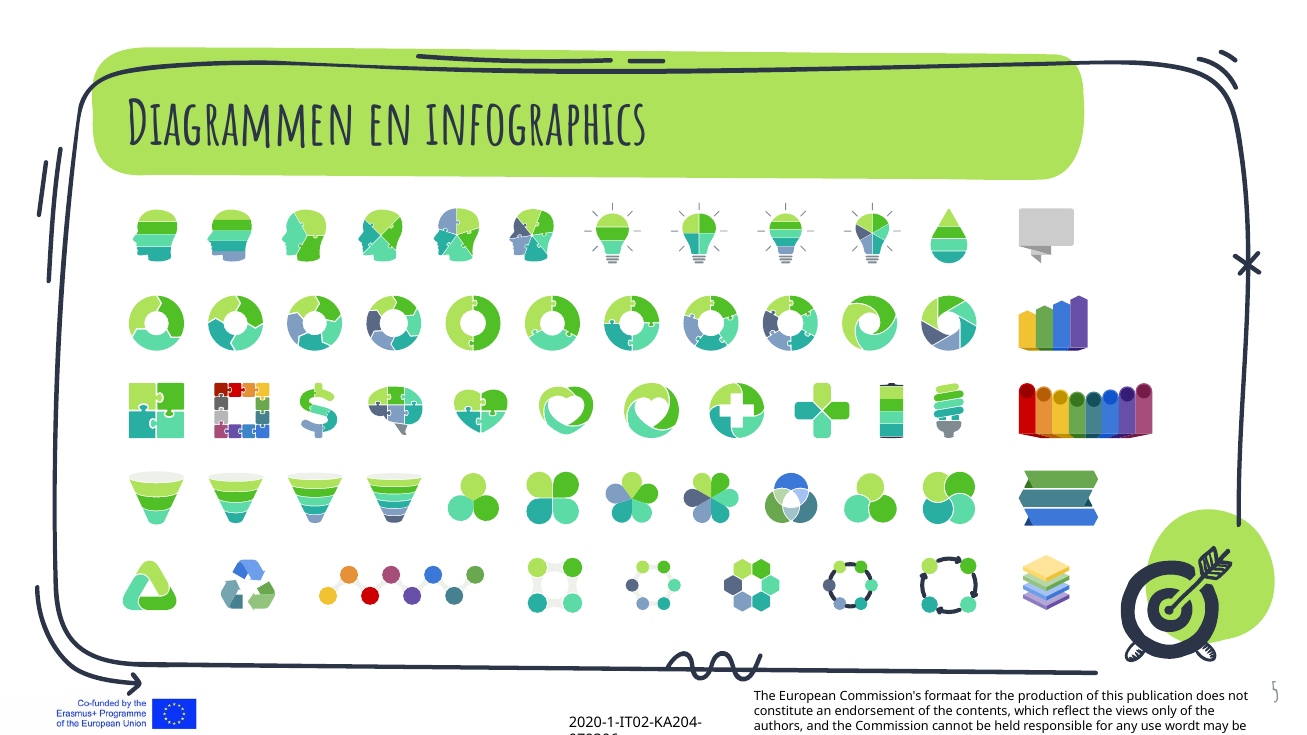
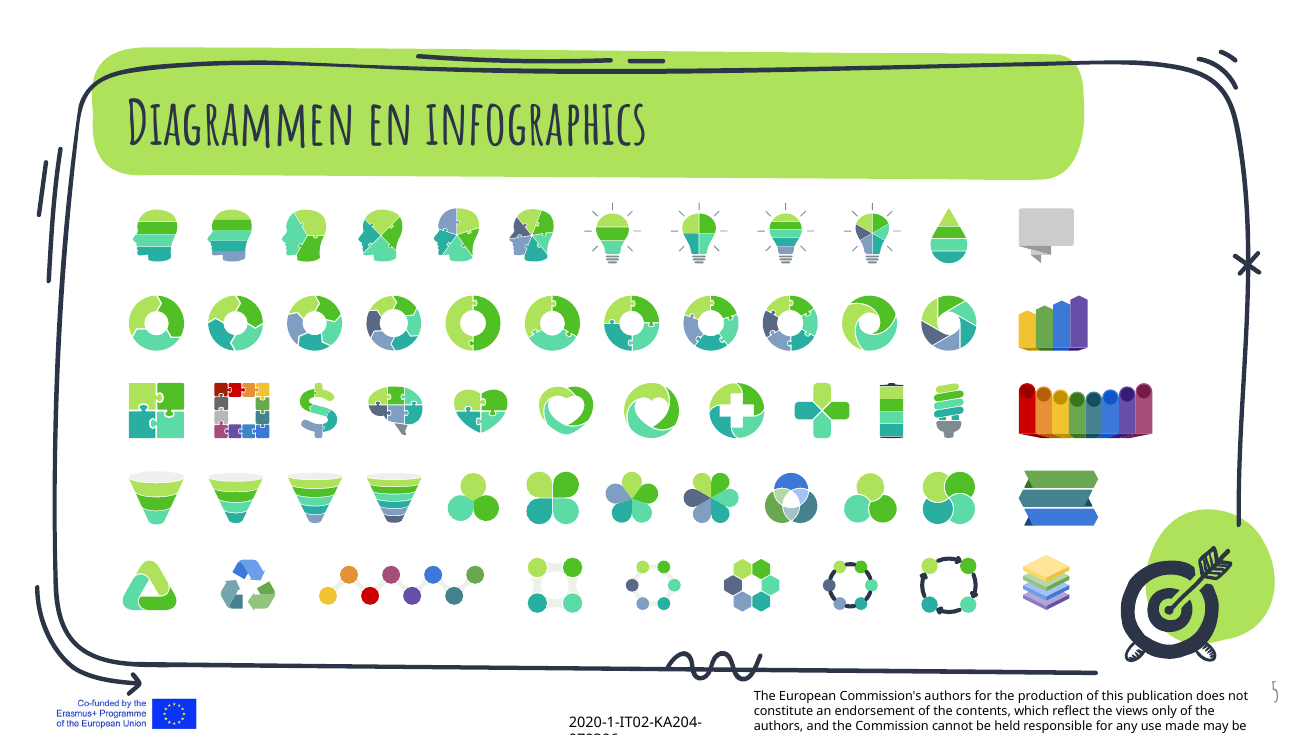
Commission's formaat: formaat -> authors (948, 697)
use wordt: wordt -> made (1182, 727)
